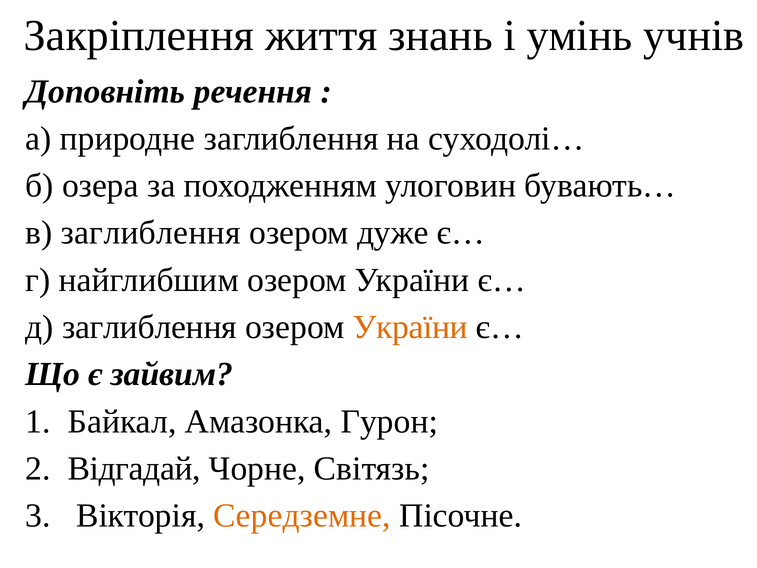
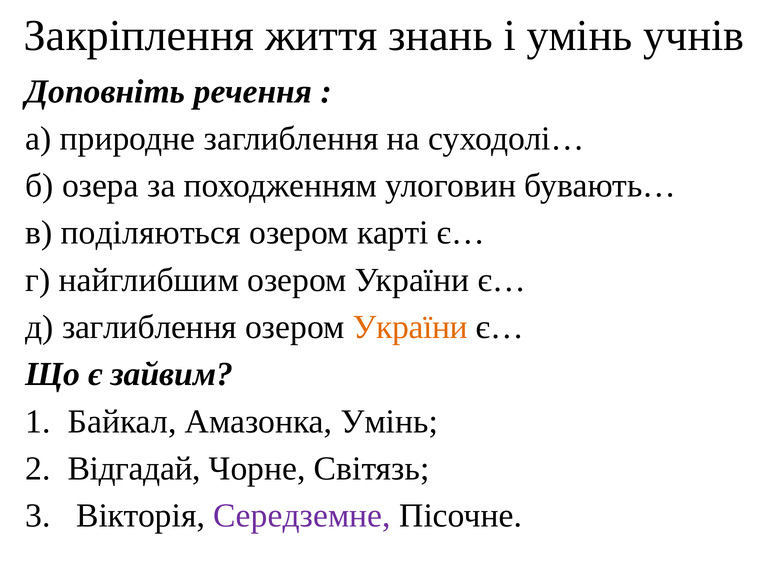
в заглиблення: заглиблення -> поділяються (151, 233)
дуже: дуже -> карті (393, 233)
Амазонка Гурон: Гурон -> Умінь (389, 421)
Середземне colour: orange -> purple (302, 515)
